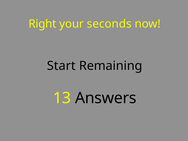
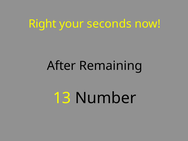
Start: Start -> After (61, 66)
Answers: Answers -> Number (106, 98)
